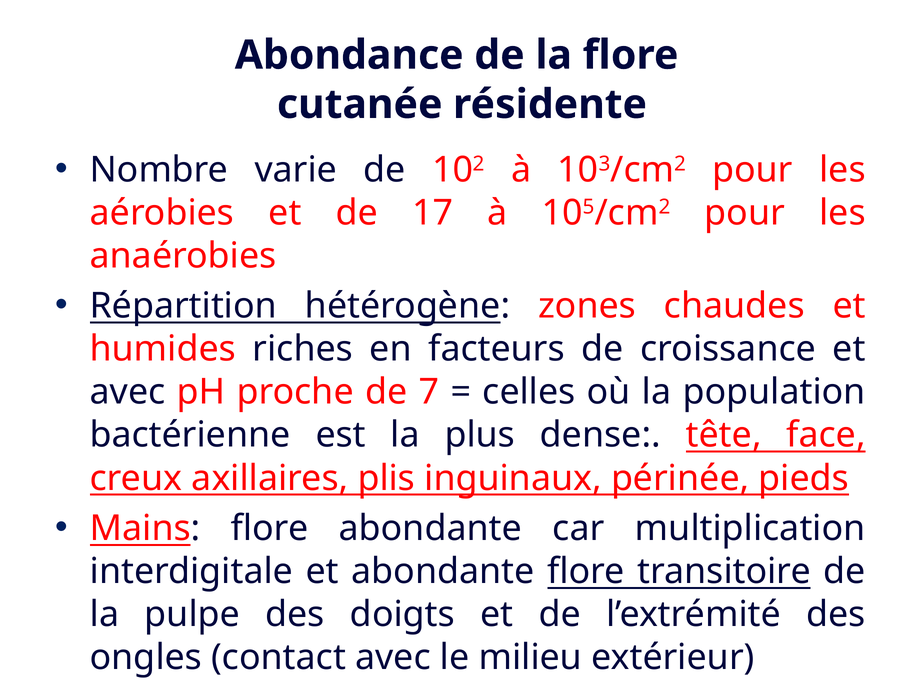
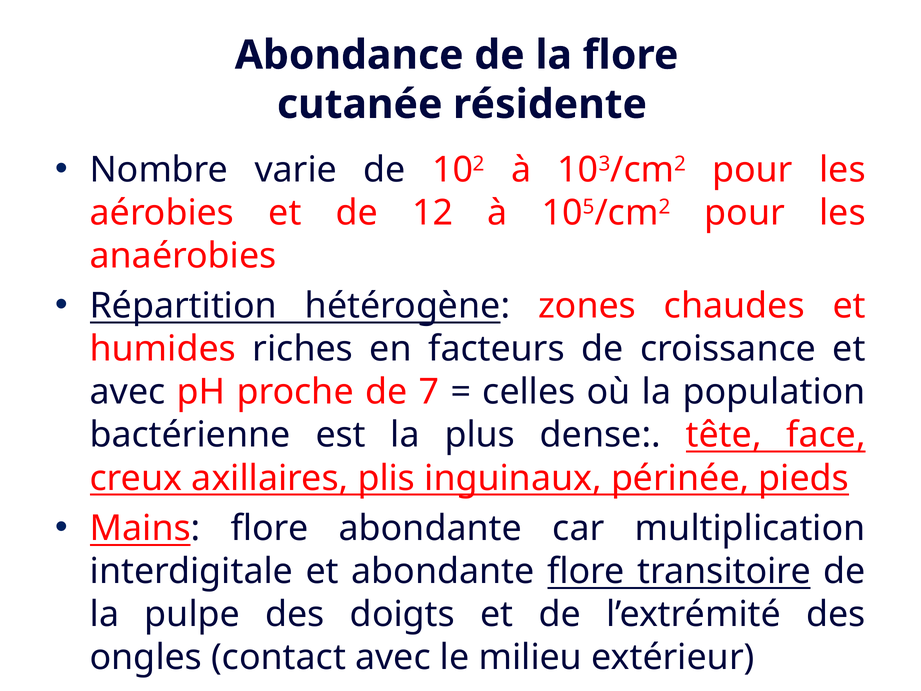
17: 17 -> 12 (433, 213)
